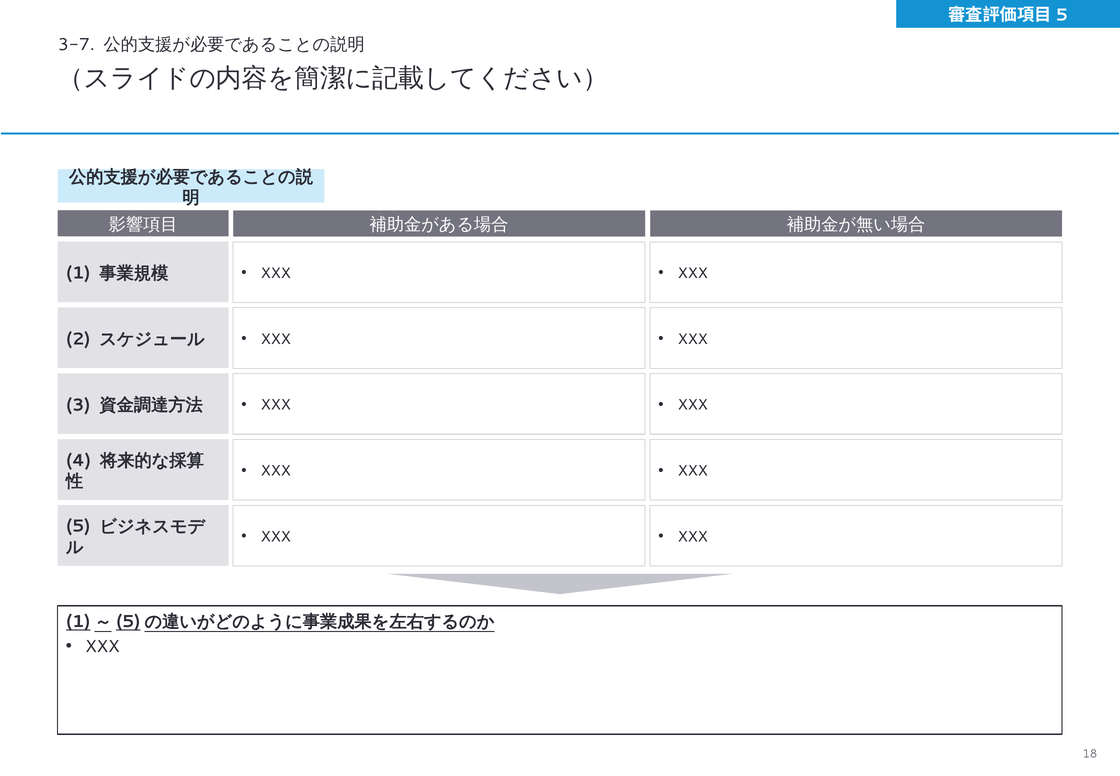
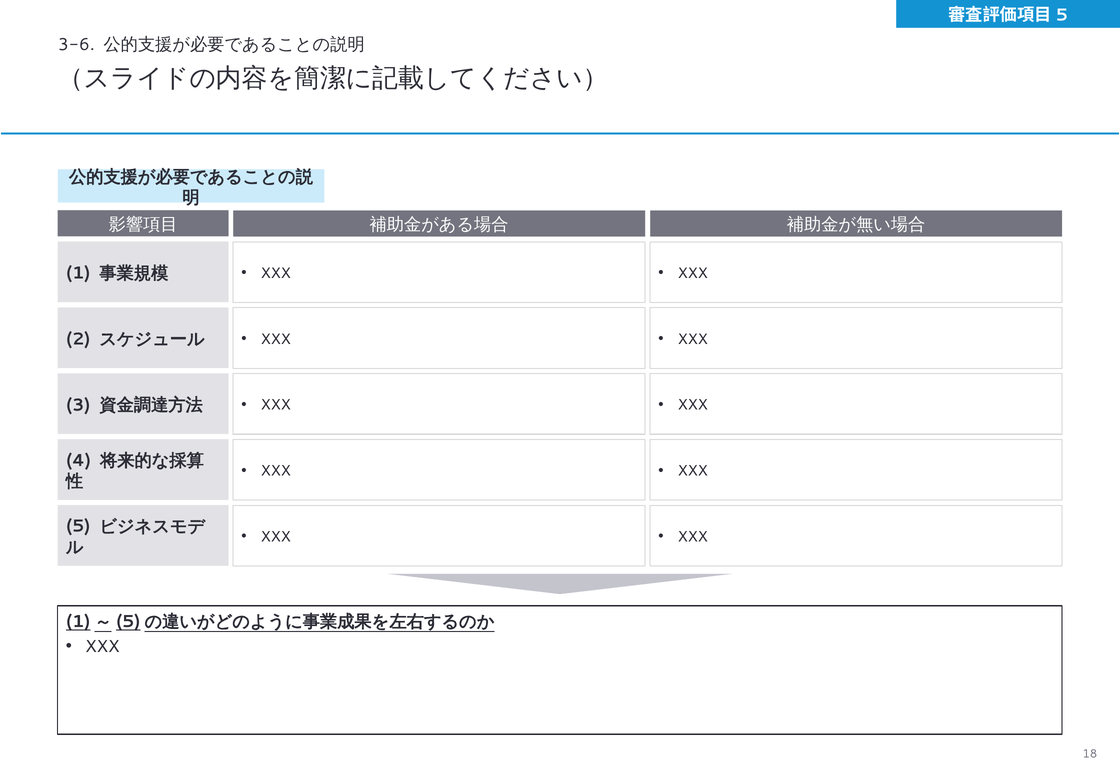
3-7: 3-7 -> 3-6 (76, 44)
